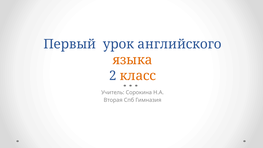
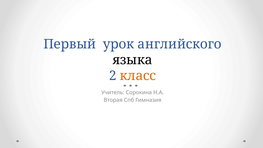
языка colour: orange -> black (133, 60)
